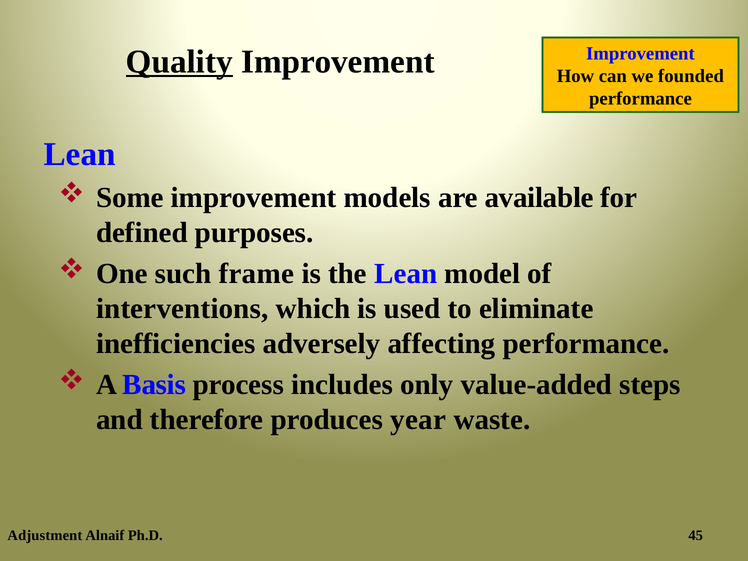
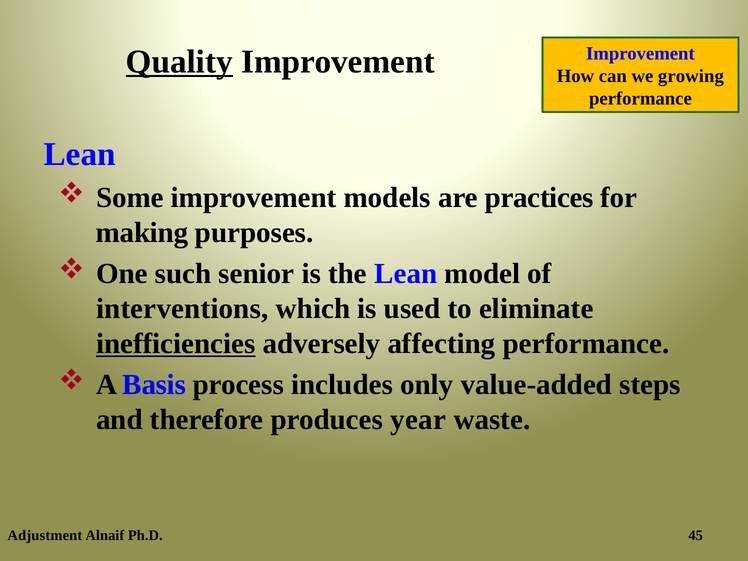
founded: founded -> growing (691, 76)
available: available -> practices (539, 198)
defined: defined -> making (142, 233)
frame: frame -> senior (256, 274)
inefficiencies underline: none -> present (176, 344)
